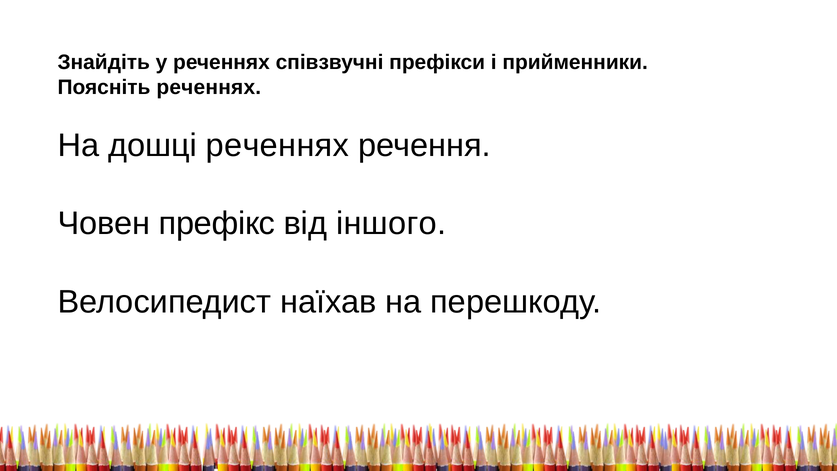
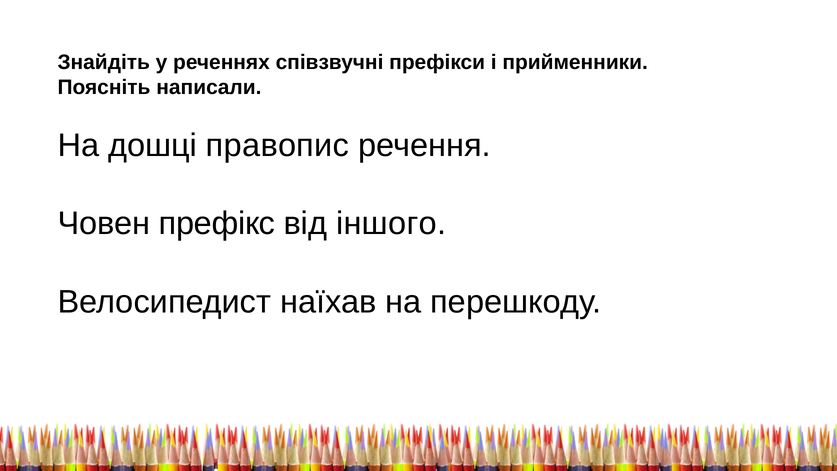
Поясніть реченнях: реченнях -> написали (209, 87)
дошці реченнях: реченнях -> правопис (277, 145)
